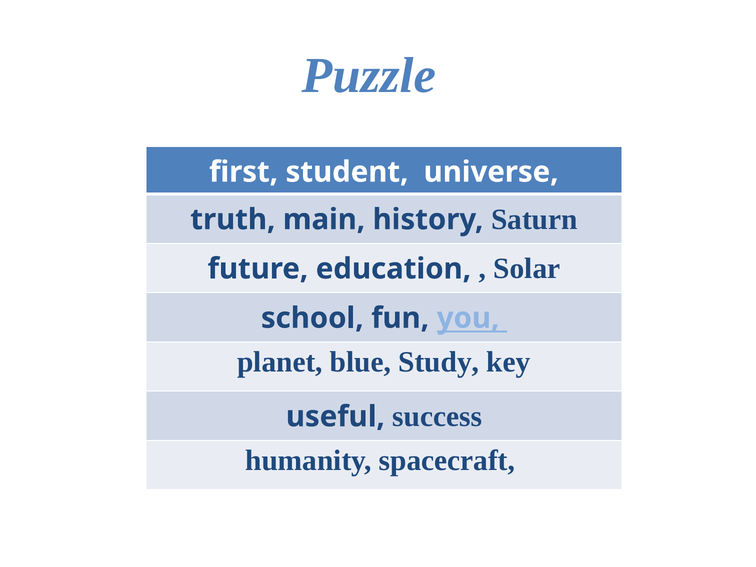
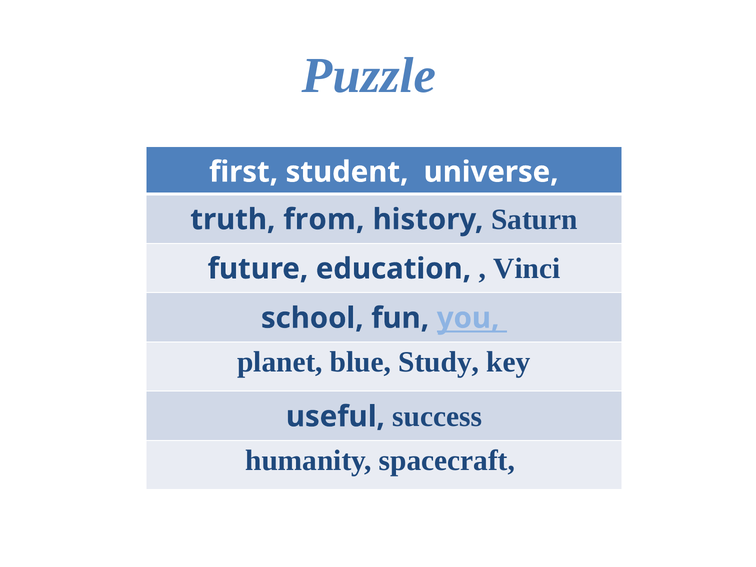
main: main -> from (324, 220)
Solar: Solar -> Vinci (527, 269)
